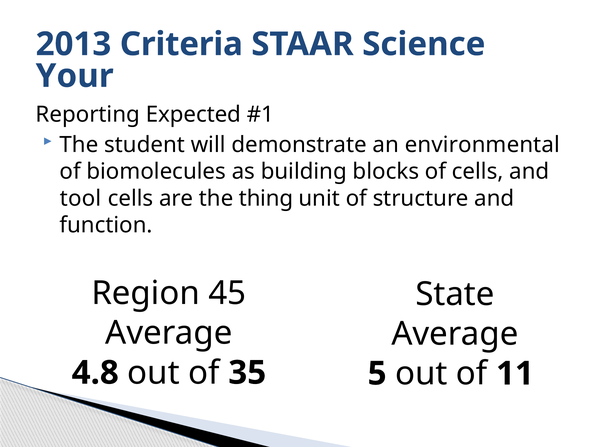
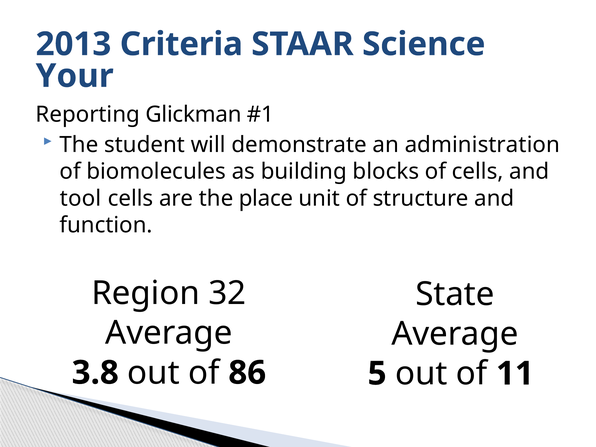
Expected: Expected -> Glickman (194, 114)
environmental: environmental -> administration (482, 145)
thing: thing -> place (266, 198)
45: 45 -> 32 (227, 293)
4.8: 4.8 -> 3.8 (95, 373)
35: 35 -> 86 (247, 373)
